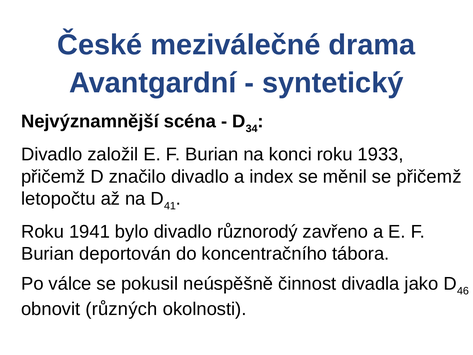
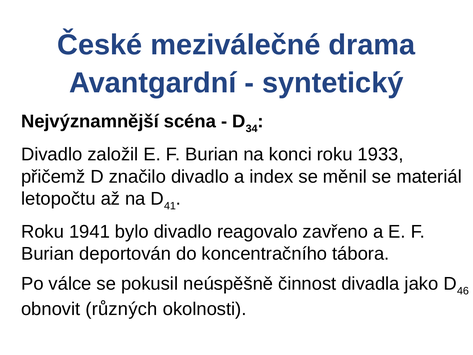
se přičemž: přičemž -> materiál (429, 177)
různorodý: různorodý -> reagovalo (257, 232)
